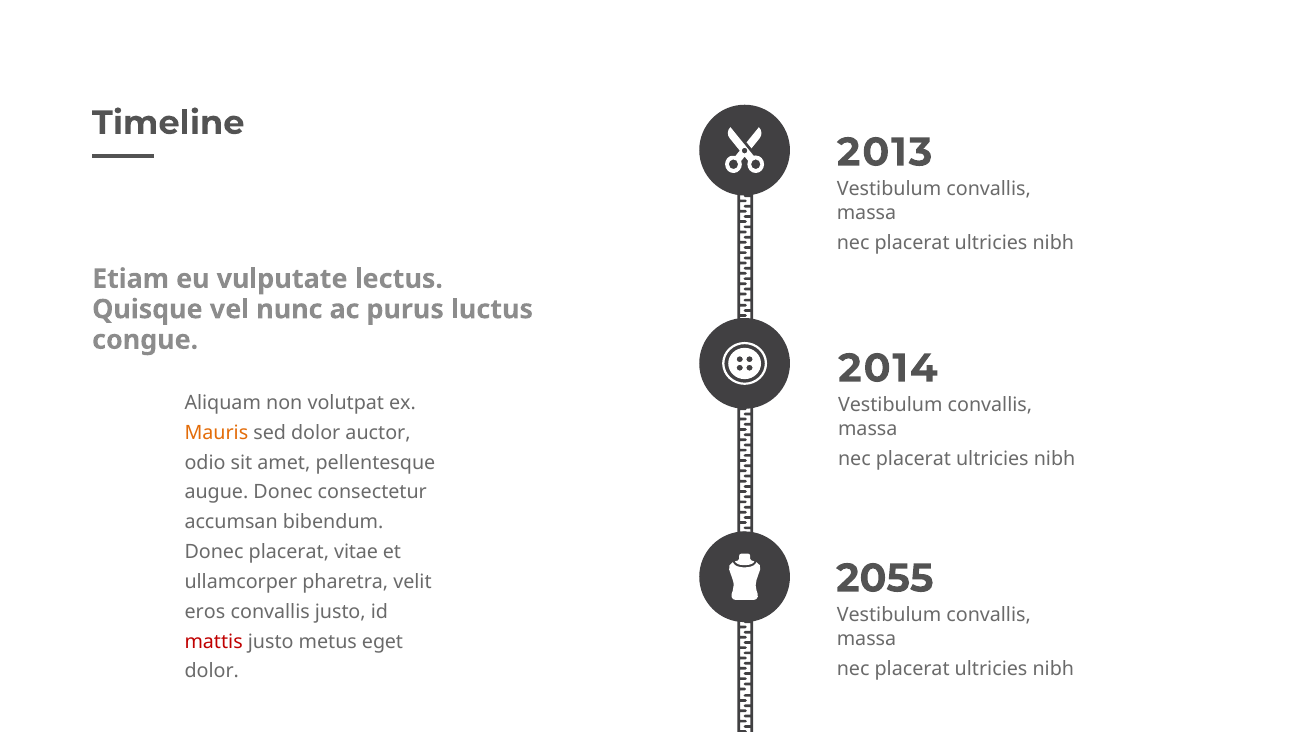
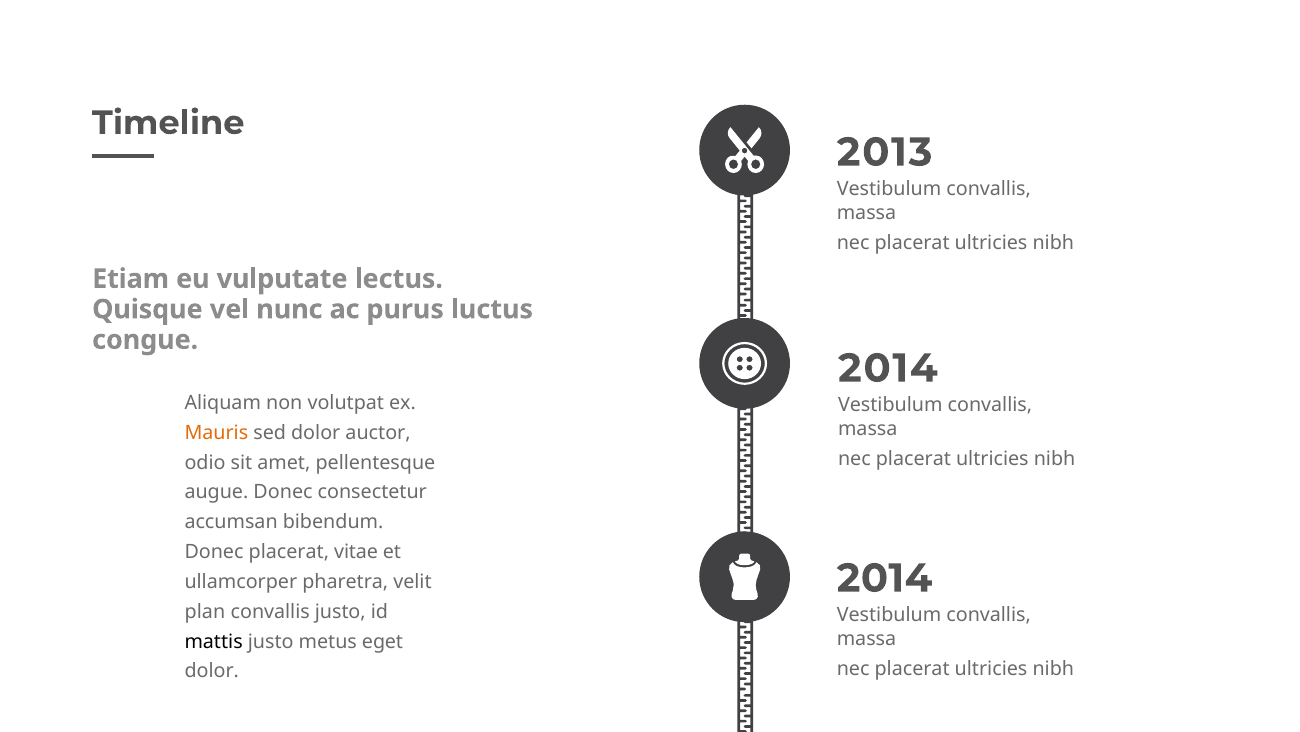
2055: 2055 -> 2014 (885, 578)
eros: eros -> plan (205, 611)
mattis colour: red -> black (214, 641)
